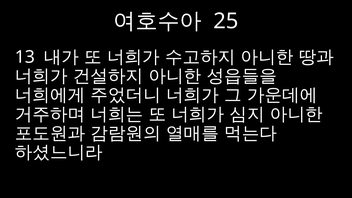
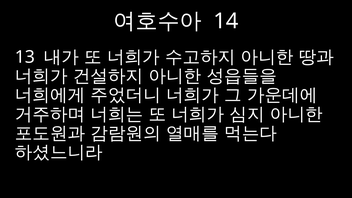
25: 25 -> 14 (226, 21)
